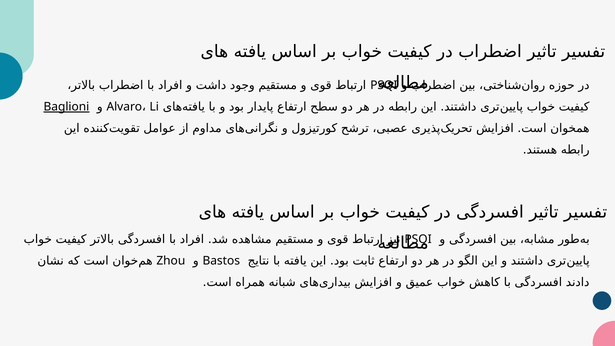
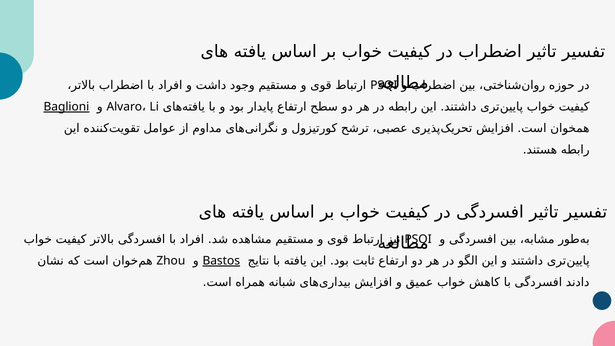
Bastos underline: none -> present (221, 261)
